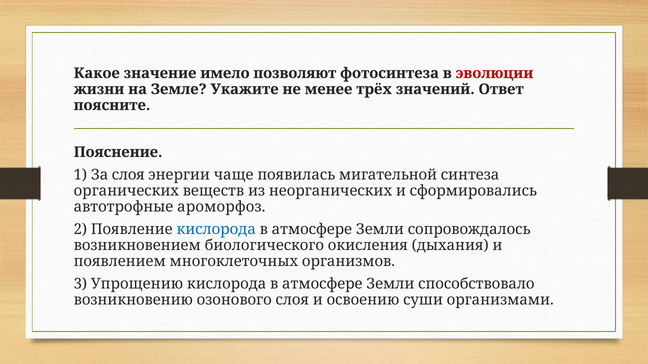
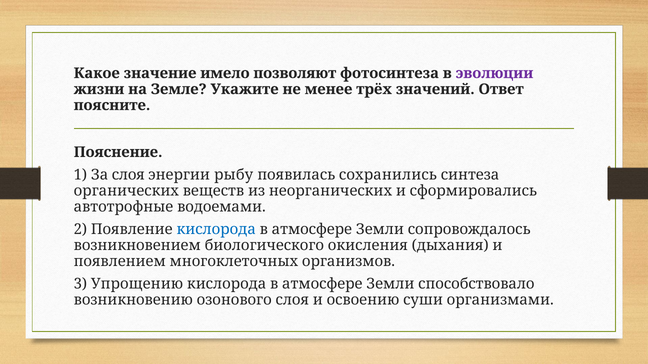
эволюции colour: red -> purple (494, 73)
чаще: чаще -> рыбу (234, 175)
мигательной: мигательной -> сохранились (388, 175)
ароморфоз: ароморфоз -> водоемами (221, 207)
